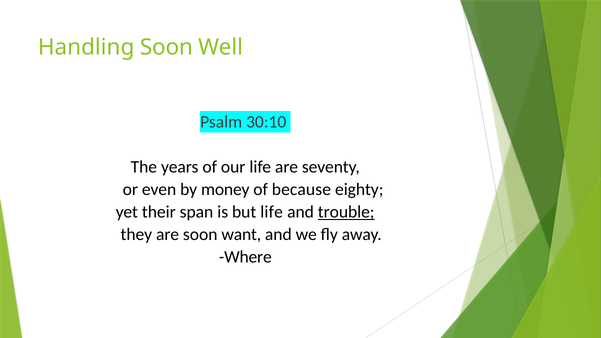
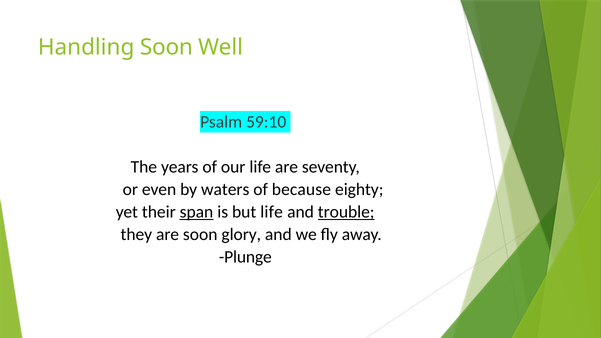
30:10: 30:10 -> 59:10 (266, 122)
money: money -> waters (225, 190)
span underline: none -> present (197, 212)
want: want -> glory (241, 235)
Where: Where -> Plunge (245, 257)
